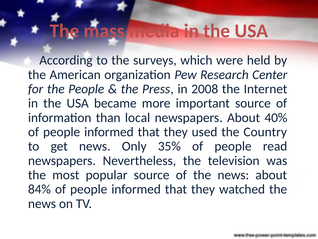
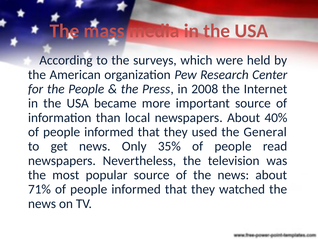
Country: Country -> General (265, 132)
84%: 84% -> 71% (39, 189)
